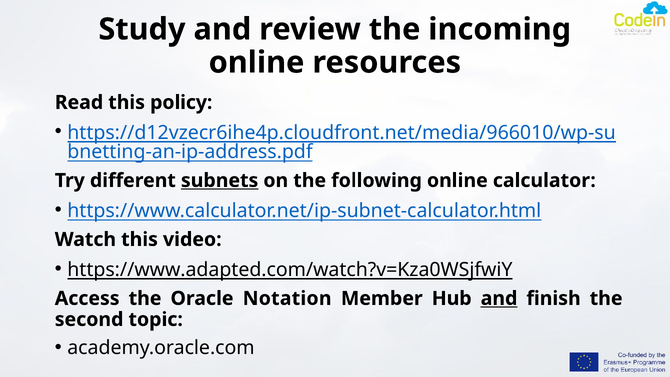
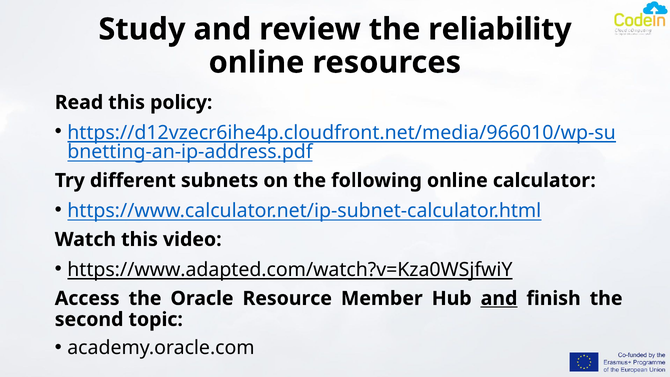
incoming: incoming -> reliability (500, 29)
subnets underline: present -> none (220, 180)
Notation: Notation -> Resource (287, 298)
